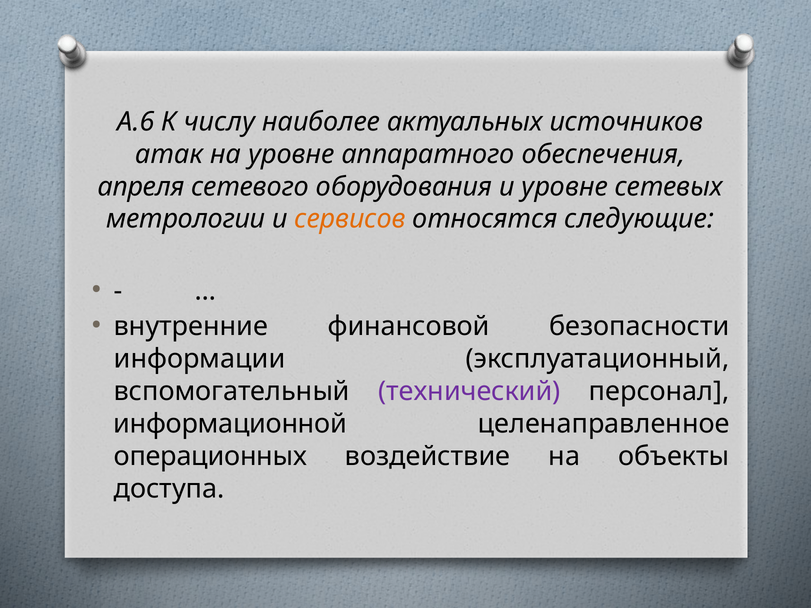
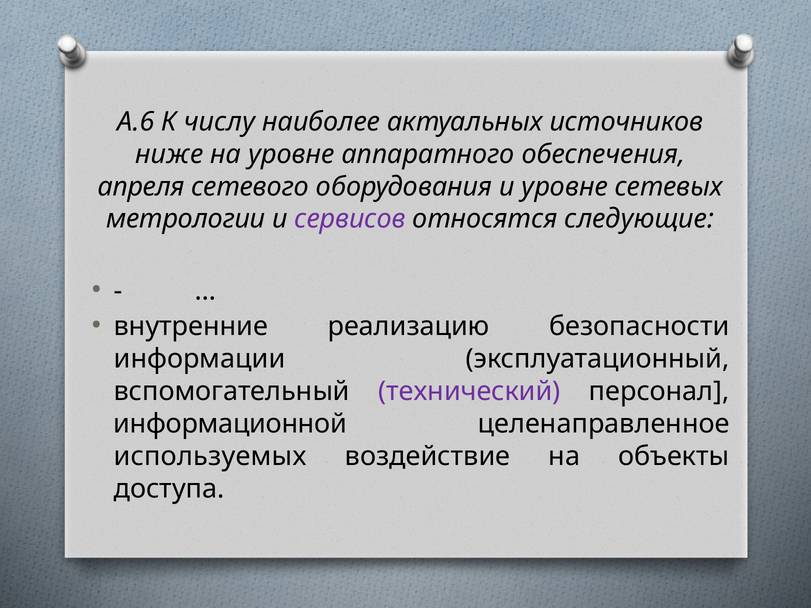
атак: атак -> ниже (169, 154)
сервисов colour: orange -> purple (350, 219)
финансовой: финансовой -> реализацию (409, 327)
операционных: операционных -> используемых (210, 456)
